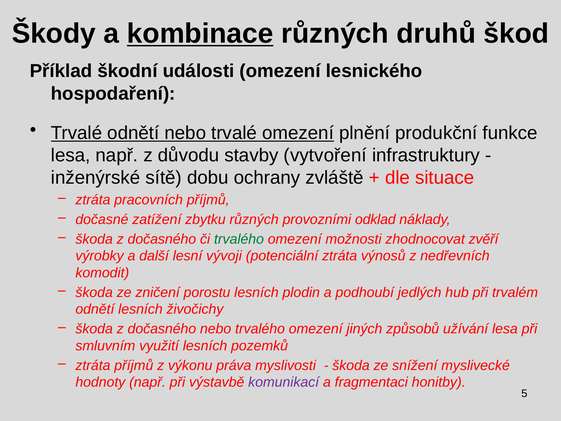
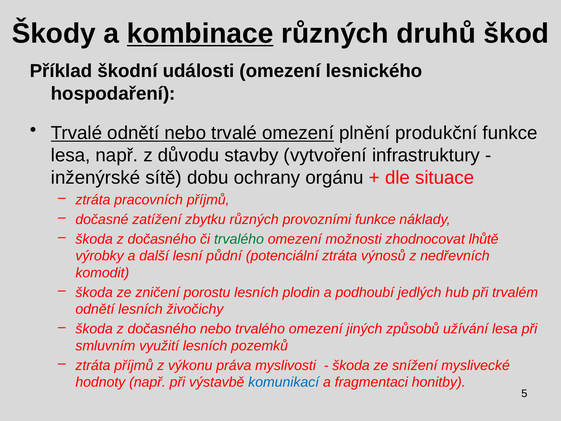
zvláště: zvláště -> orgánu (335, 178)
provozními odklad: odklad -> funkce (375, 219)
zvěří: zvěří -> lhůtě (484, 239)
vývoji: vývoji -> půdní (224, 256)
komunikací colour: purple -> blue (284, 382)
